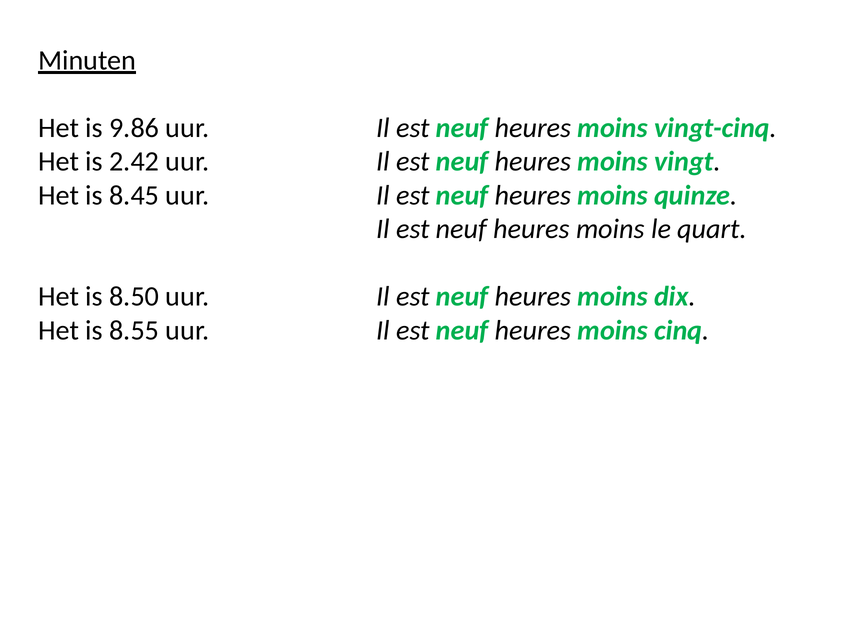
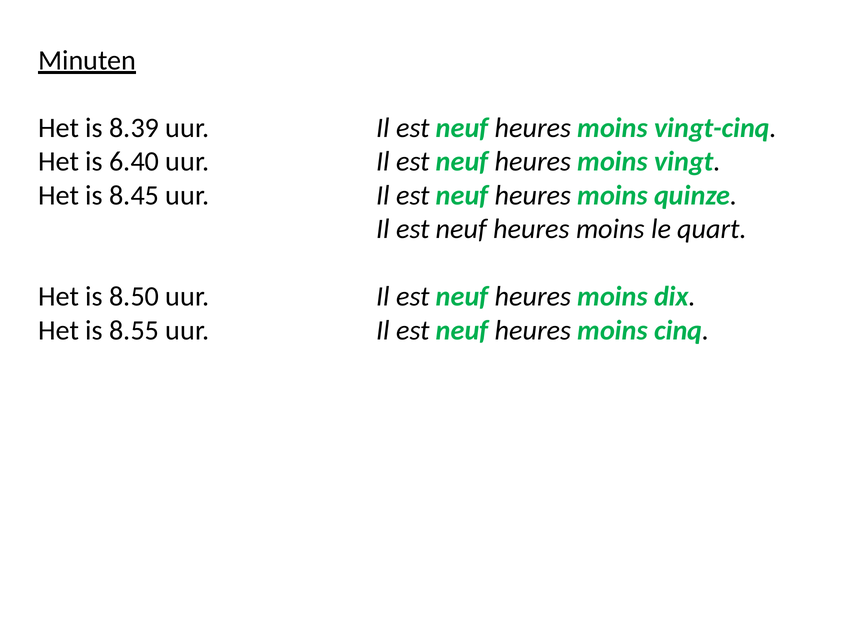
9.86: 9.86 -> 8.39 (134, 128)
2.42: 2.42 -> 6.40 (134, 162)
